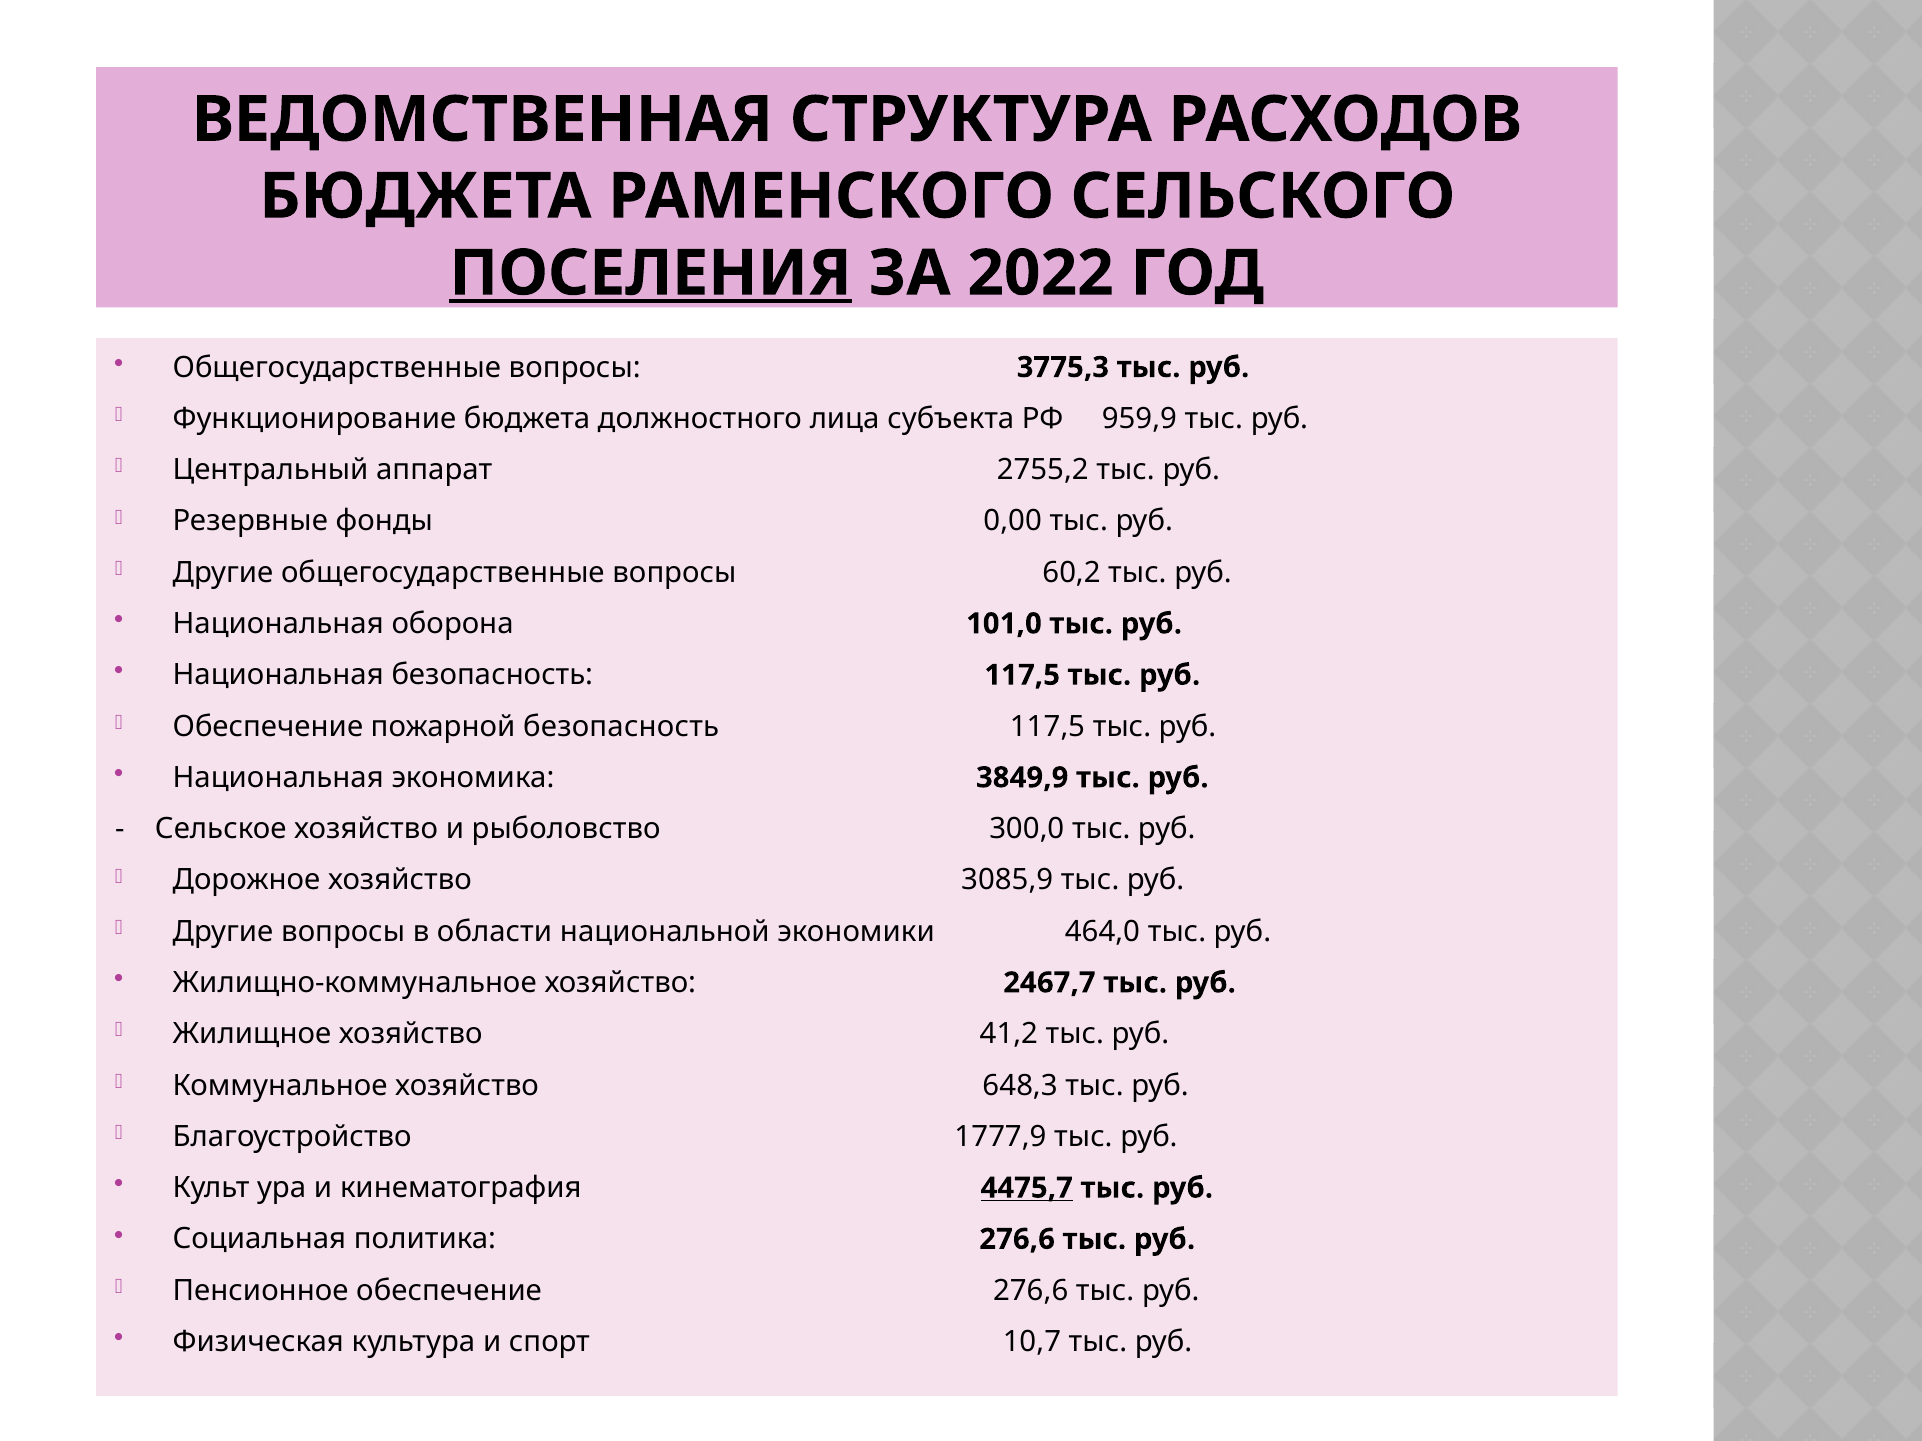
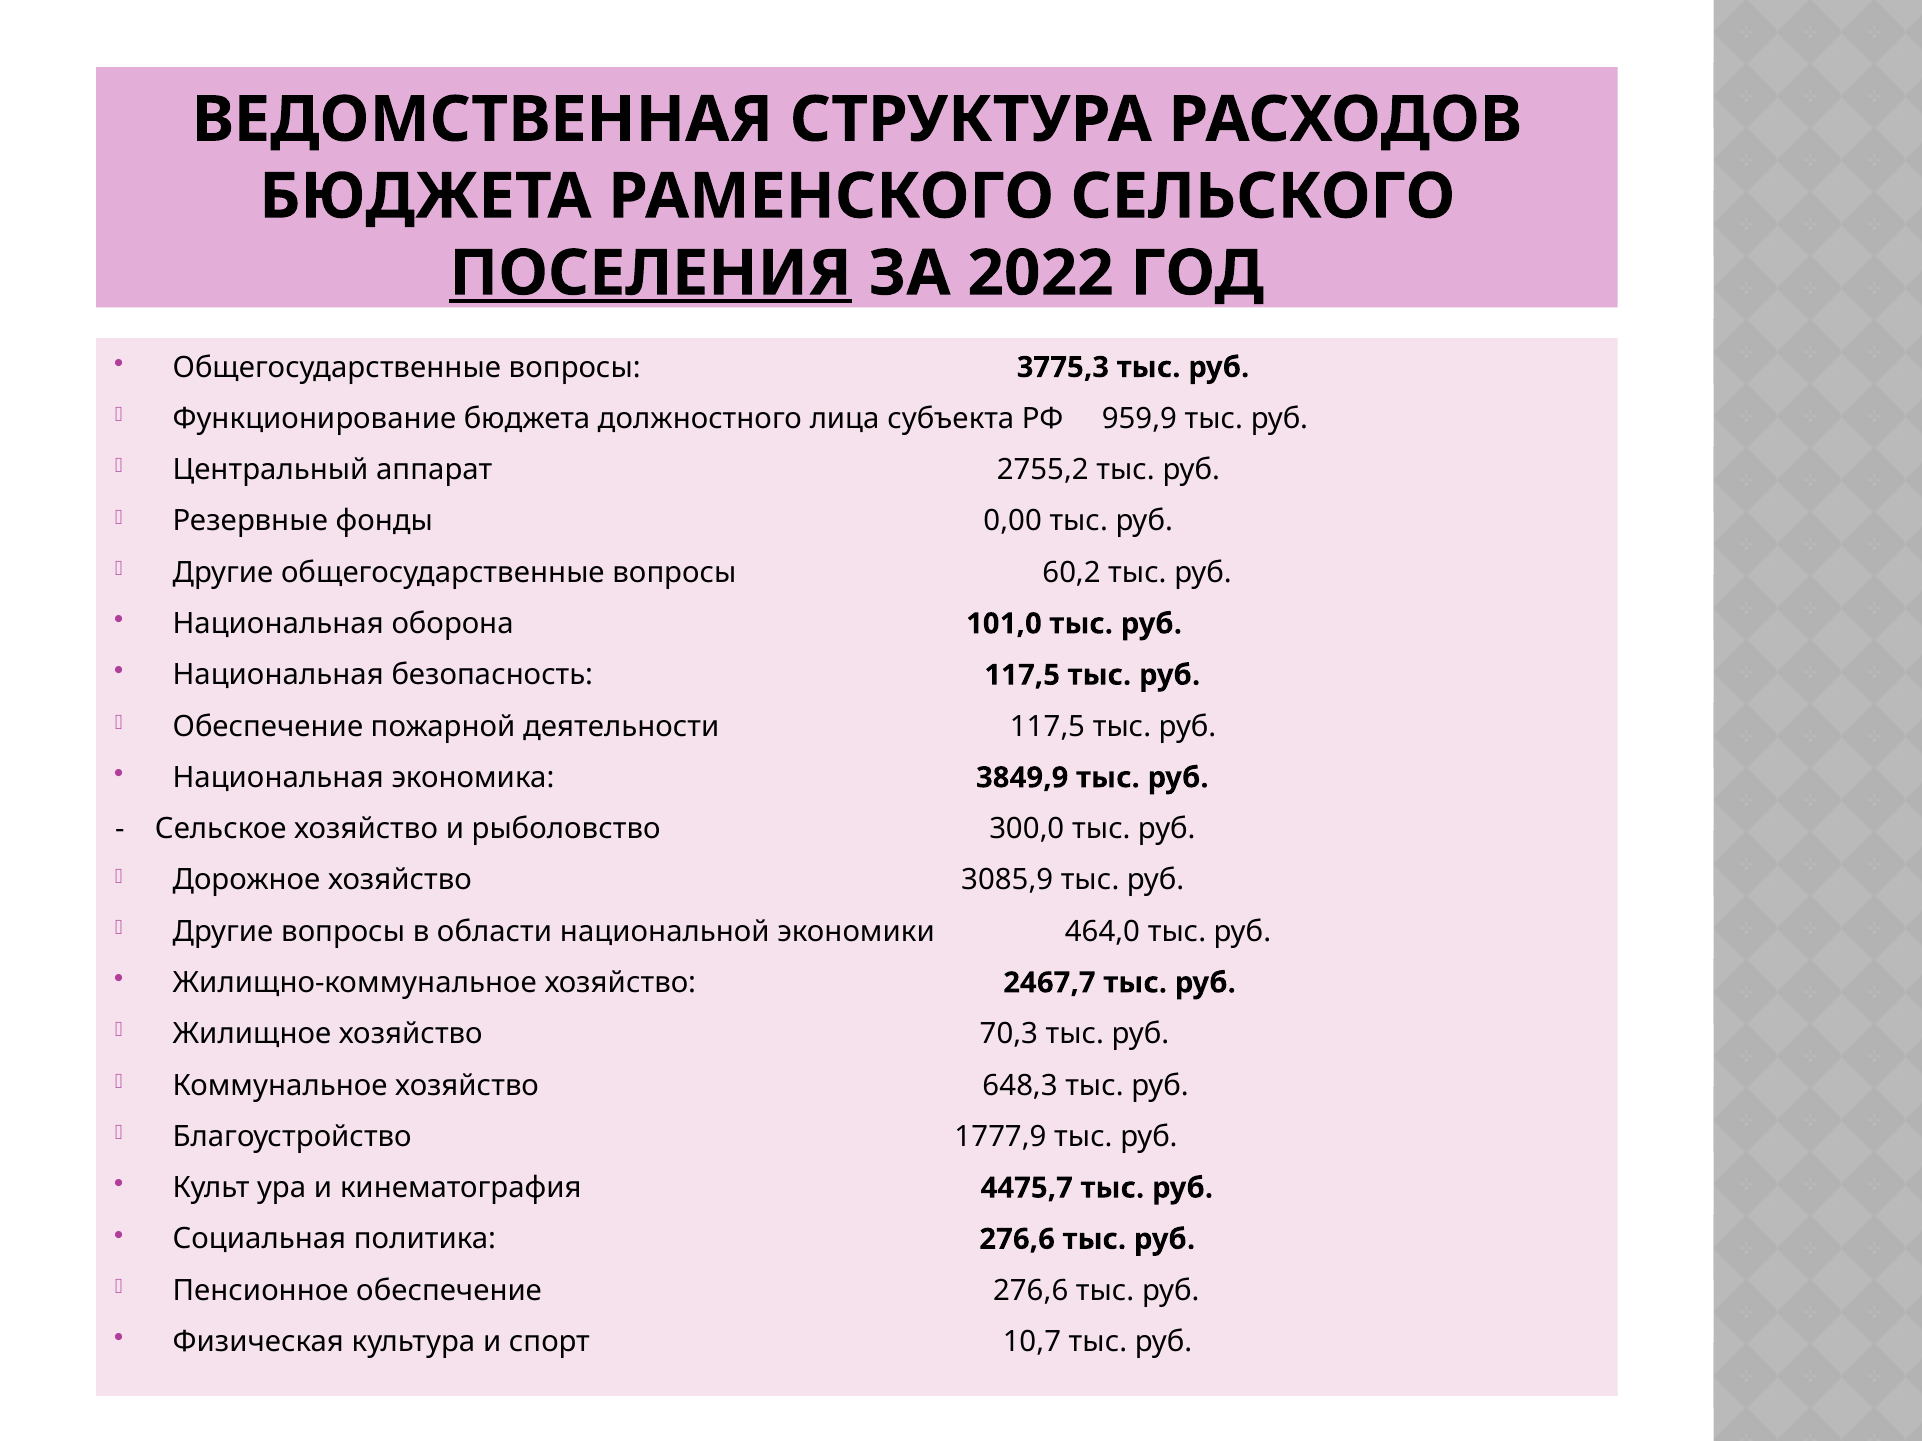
пожарной безопасность: безопасность -> деятельности (621, 727)
41,2: 41,2 -> 70,3 (1009, 1034)
4475,7 underline: present -> none (1027, 1188)
